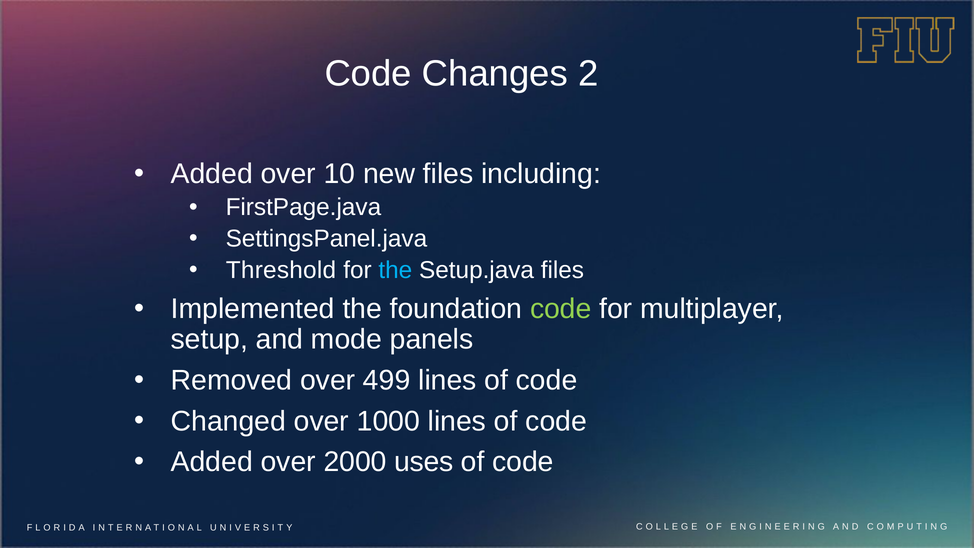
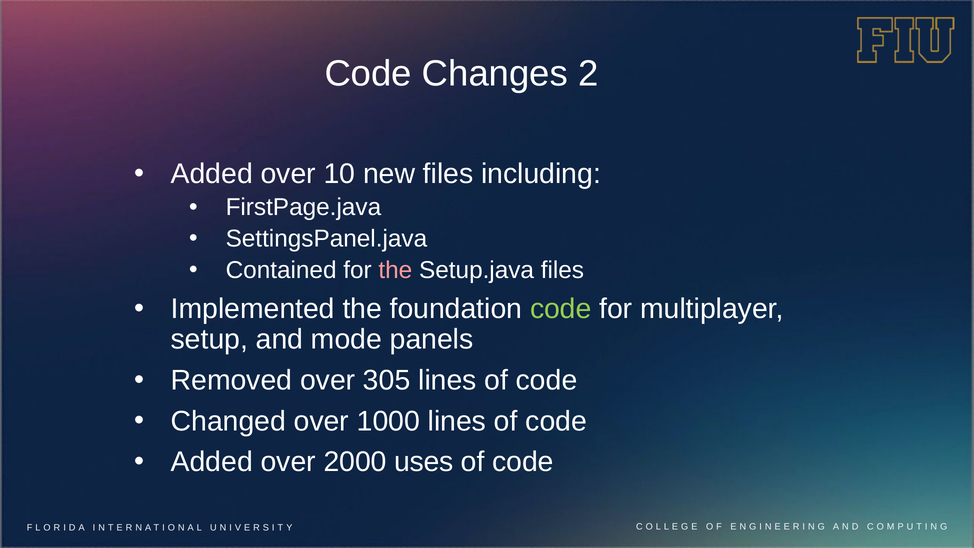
Threshold: Threshold -> Contained (281, 270)
the colour: light blue -> pink (395, 270)
499: 499 -> 305 (387, 380)
